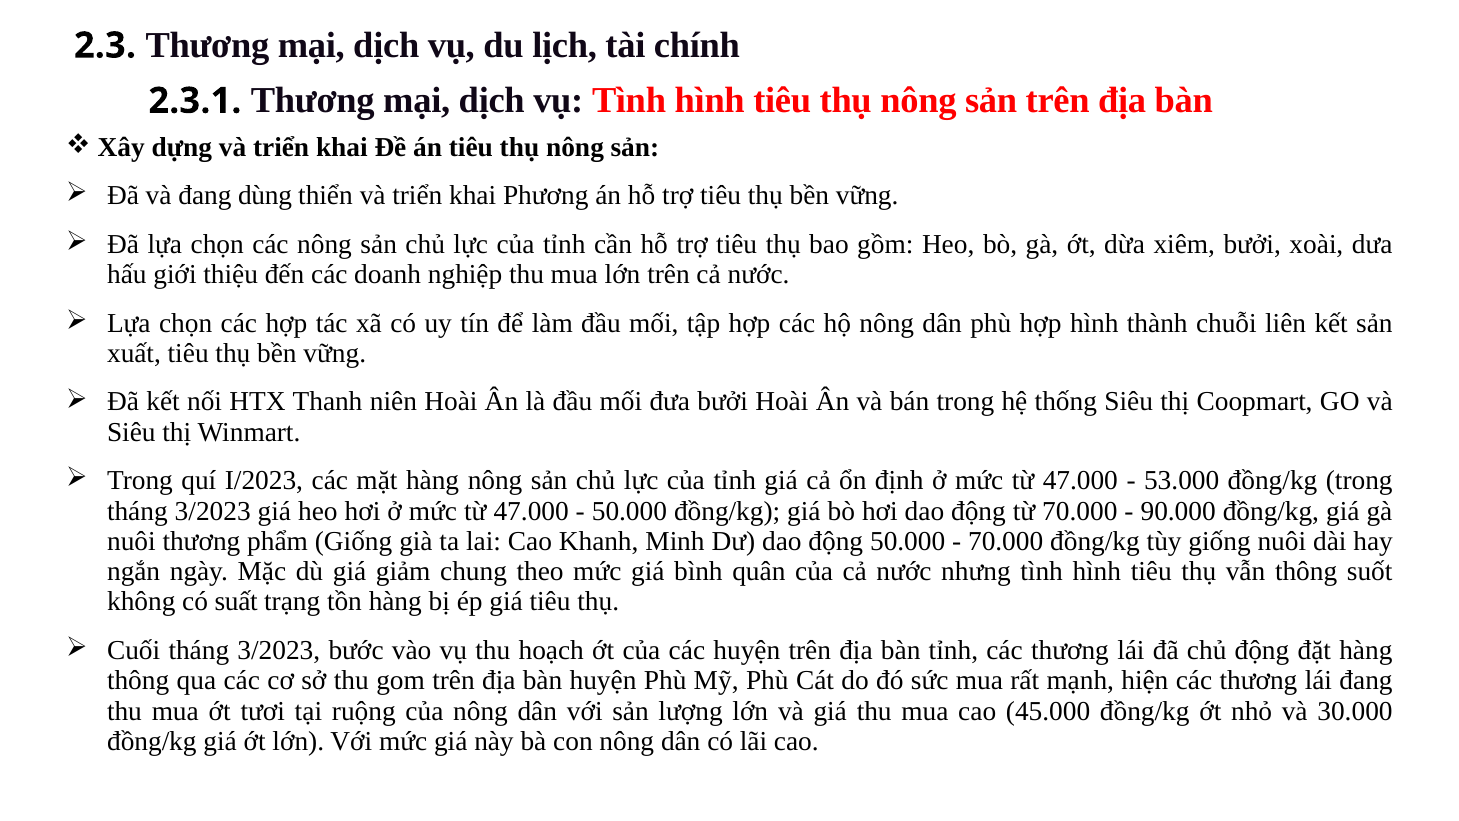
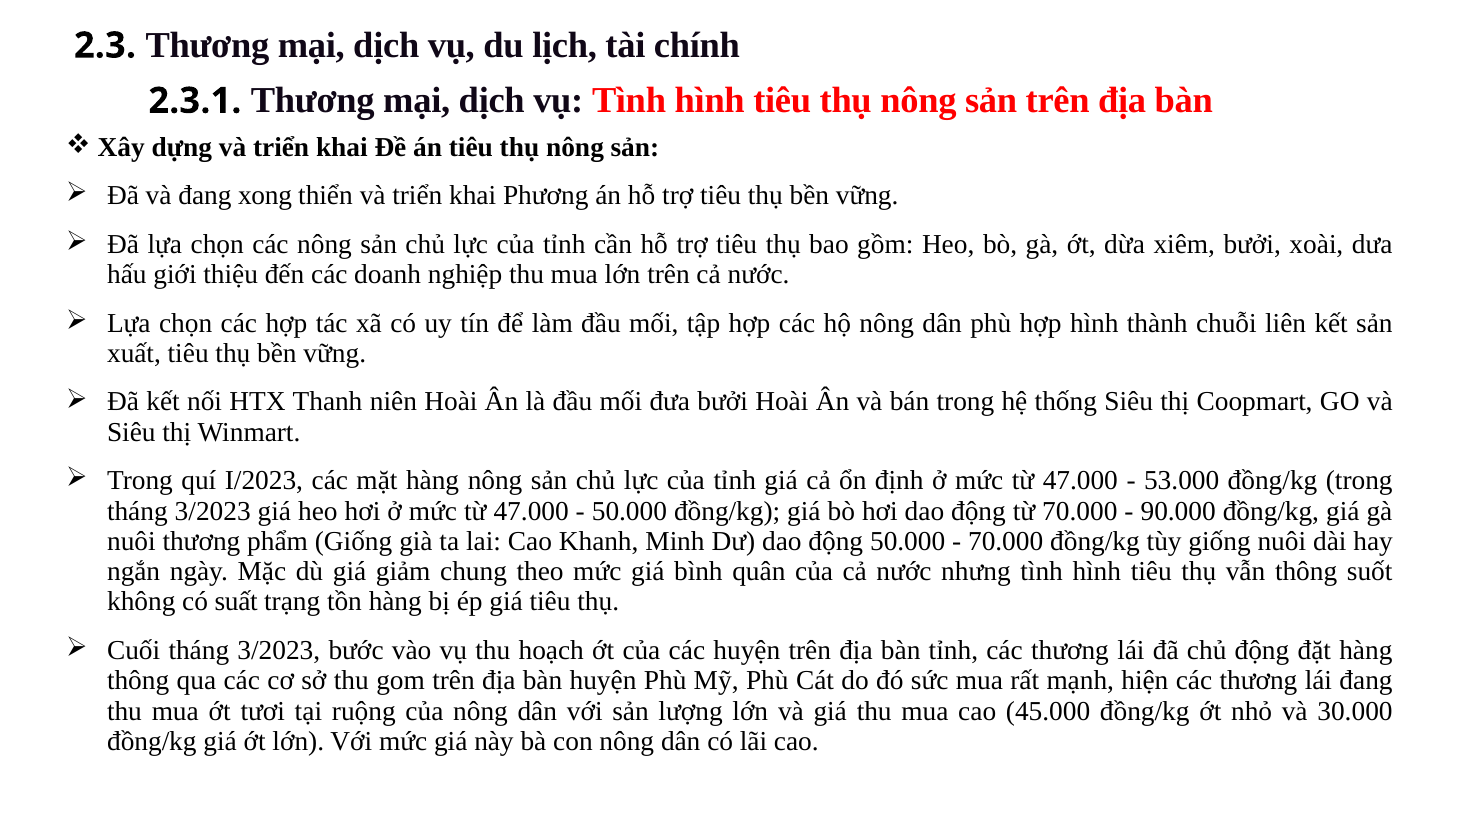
dùng: dùng -> xong (265, 196)
